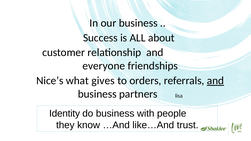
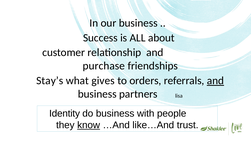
everyone: everyone -> purchase (104, 66)
Nice’s: Nice’s -> Stay’s (50, 81)
know underline: none -> present (89, 125)
